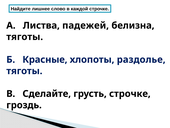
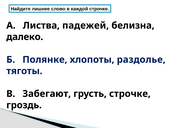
тяготы: тяготы -> далеко (25, 37)
Красные: Красные -> Полянке (45, 59)
Сделайте: Сделайте -> Забегают (47, 93)
